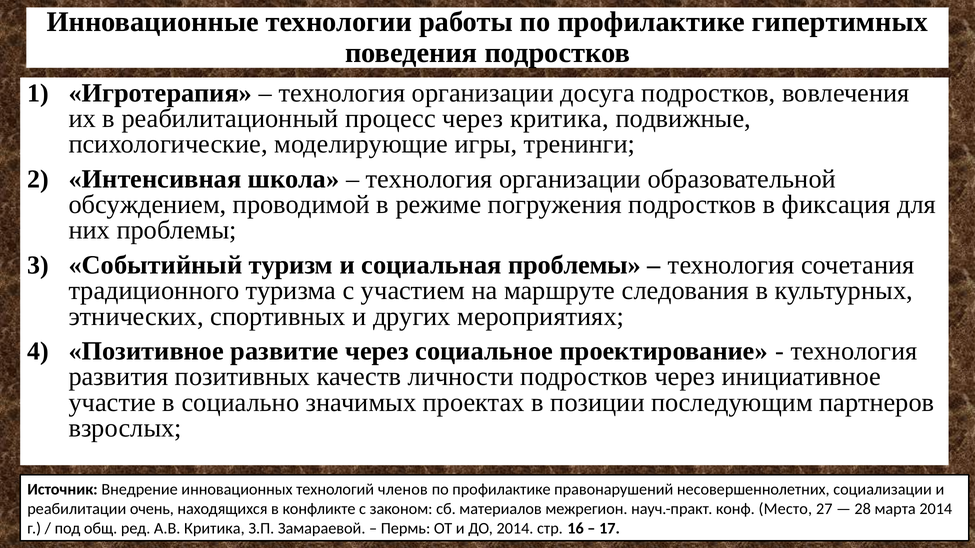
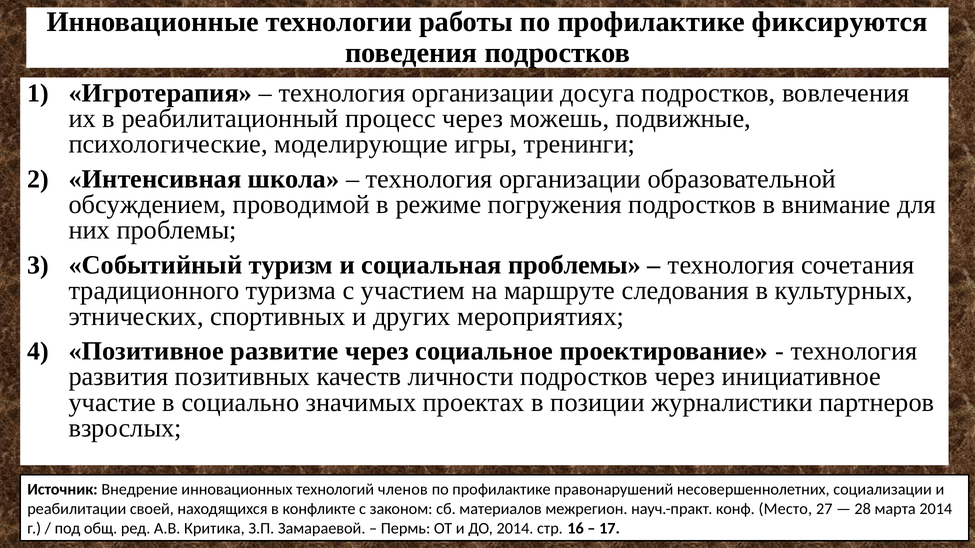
гипертимных: гипертимных -> фиксируются (840, 22)
через критика: критика -> можешь (559, 119)
фиксация: фиксация -> внимание (836, 205)
последующим: последующим -> журналистики (732, 403)
очень: очень -> своей (152, 509)
